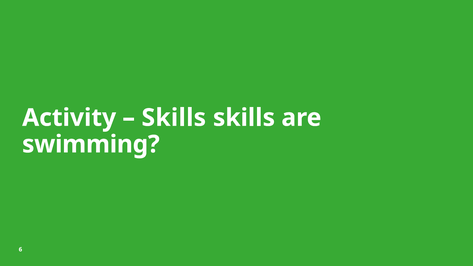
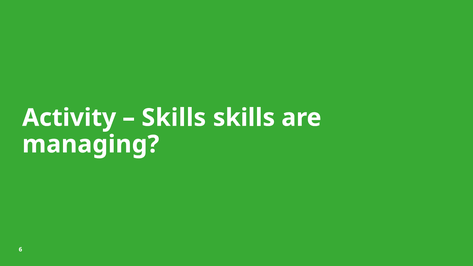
swimming: swimming -> managing (91, 144)
